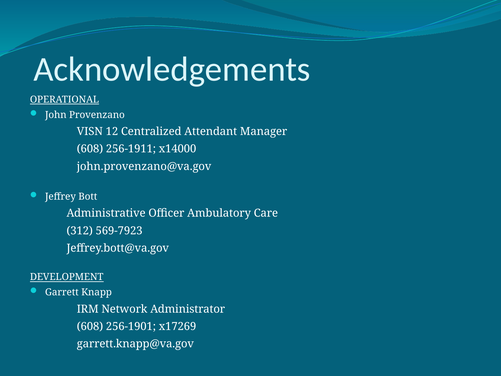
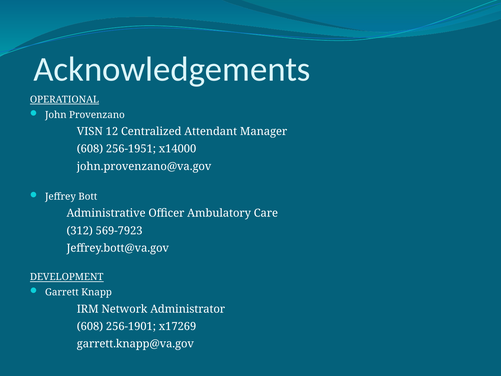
256-1911: 256-1911 -> 256-1951 (131, 149)
